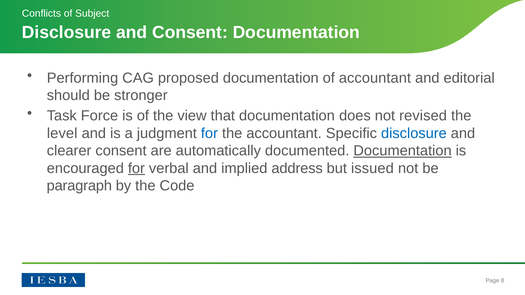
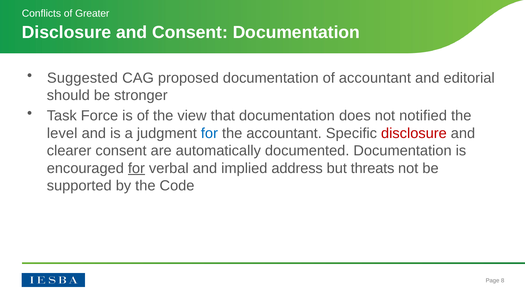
Subject: Subject -> Greater (92, 13)
Performing: Performing -> Suggested (82, 78)
revised: revised -> notified (423, 116)
disclosure colour: blue -> red (414, 133)
Documentation underline: present -> none (403, 151)
issued: issued -> threats (373, 168)
paragraph: paragraph -> supported (79, 186)
